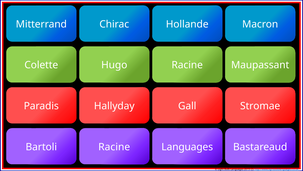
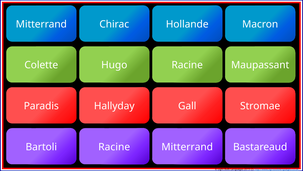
Languages: Languages -> Mitterrand (187, 146)
